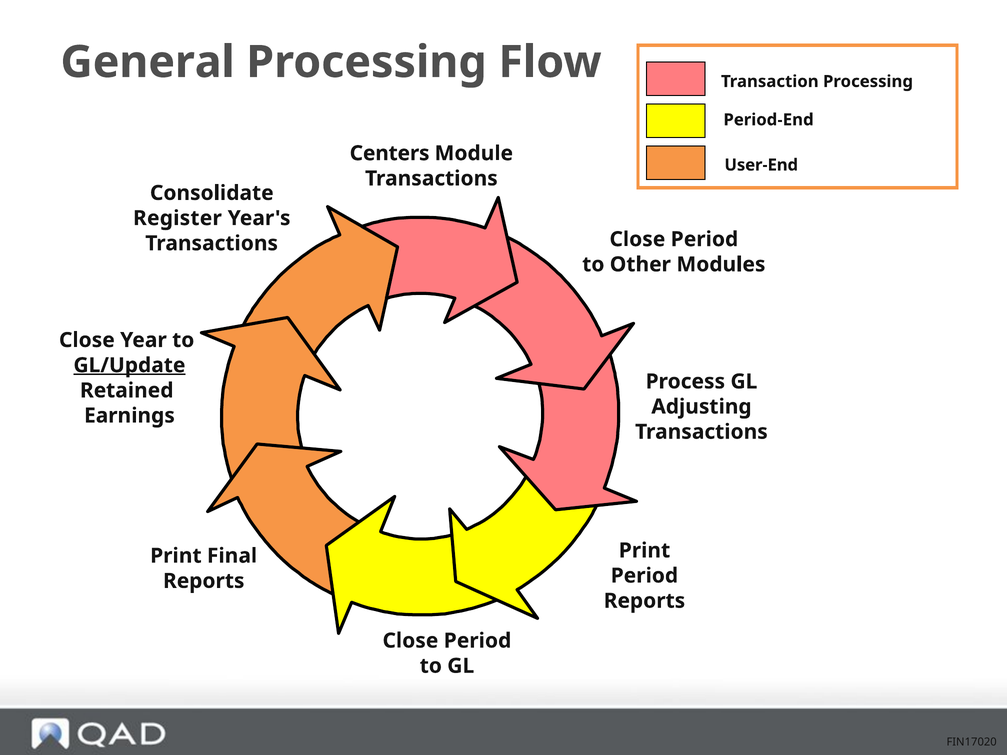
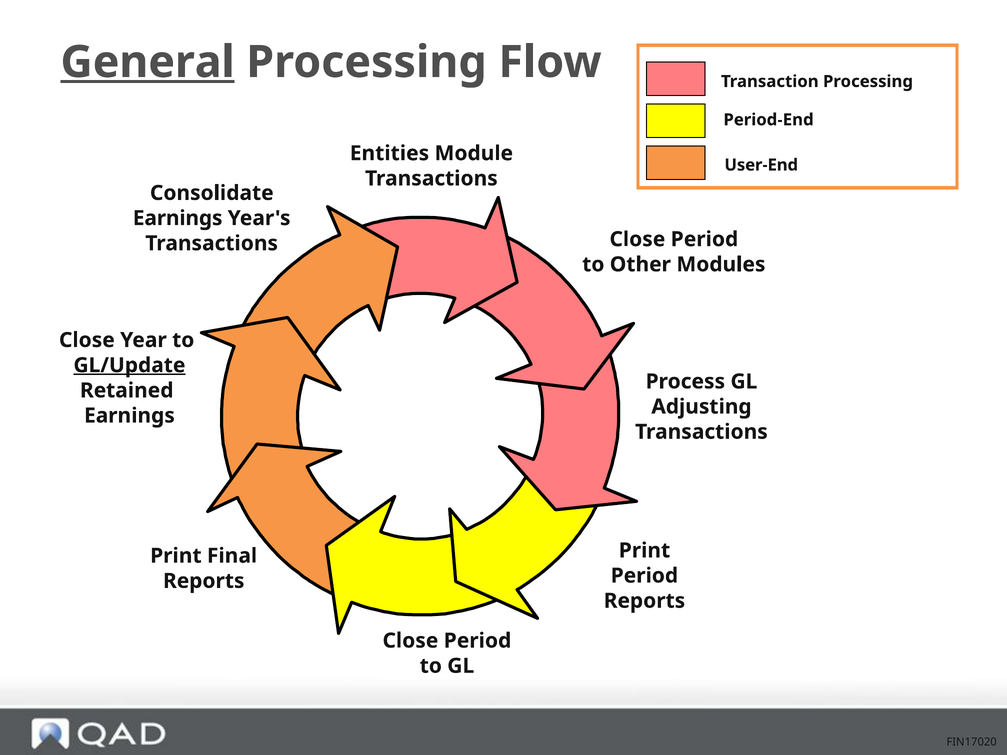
General underline: none -> present (148, 62)
Centers: Centers -> Entities (389, 153)
Register: Register -> Earnings (178, 218)
